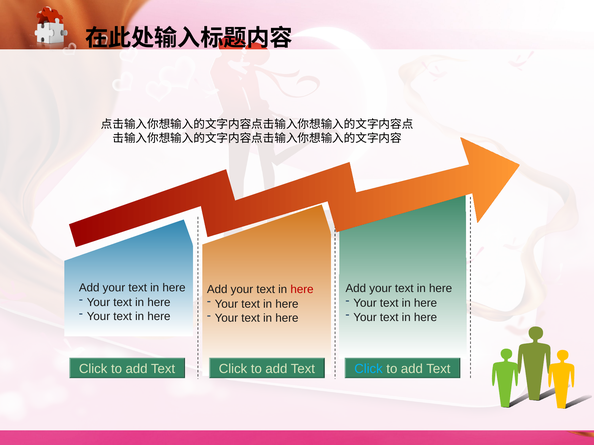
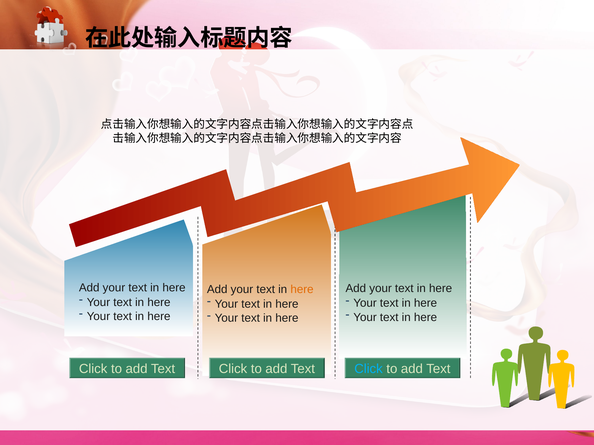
here colour: red -> orange (302, 290)
